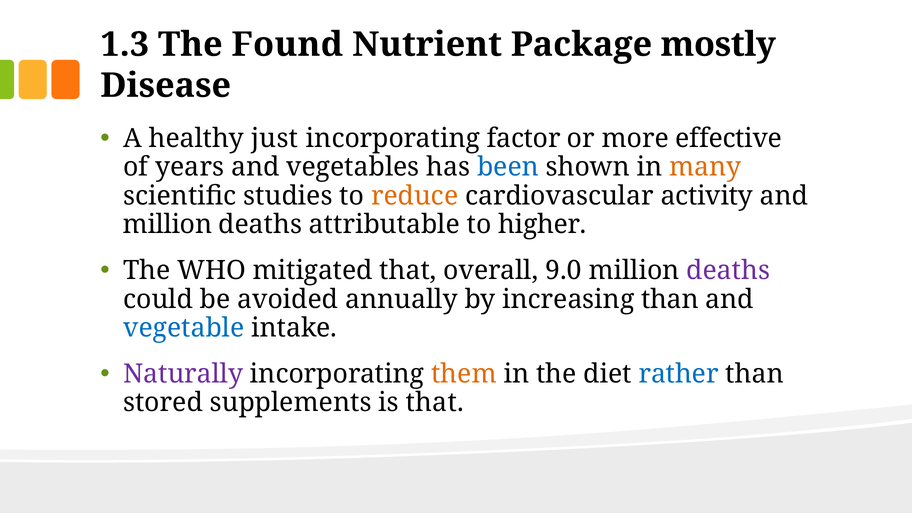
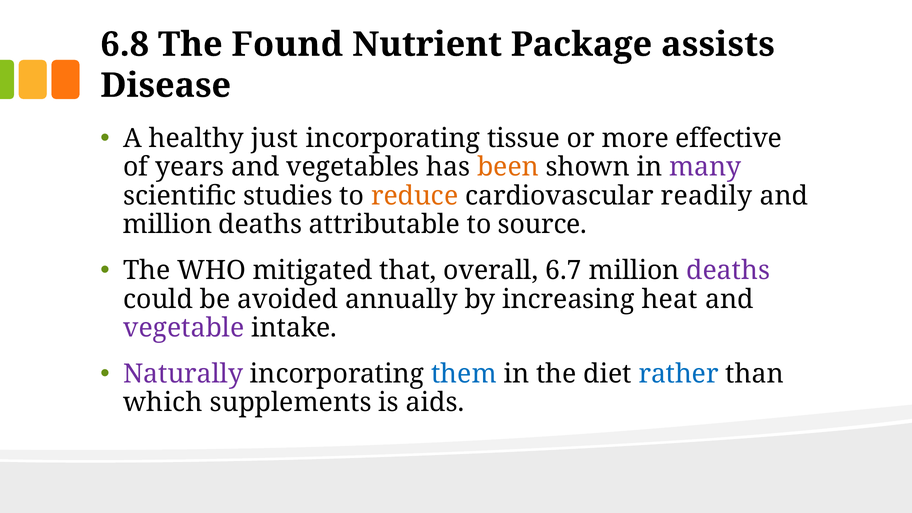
1.3: 1.3 -> 6.8 (125, 45)
mostly: mostly -> assists (718, 45)
factor: factor -> tissue (524, 139)
been colour: blue -> orange (508, 167)
many colour: orange -> purple (705, 167)
activity: activity -> readily (707, 196)
higher: higher -> source (542, 225)
9.0: 9.0 -> 6.7 (563, 271)
increasing than: than -> heat (670, 299)
vegetable colour: blue -> purple (184, 328)
them colour: orange -> blue (464, 374)
stored: stored -> which (163, 403)
is that: that -> aids (435, 403)
